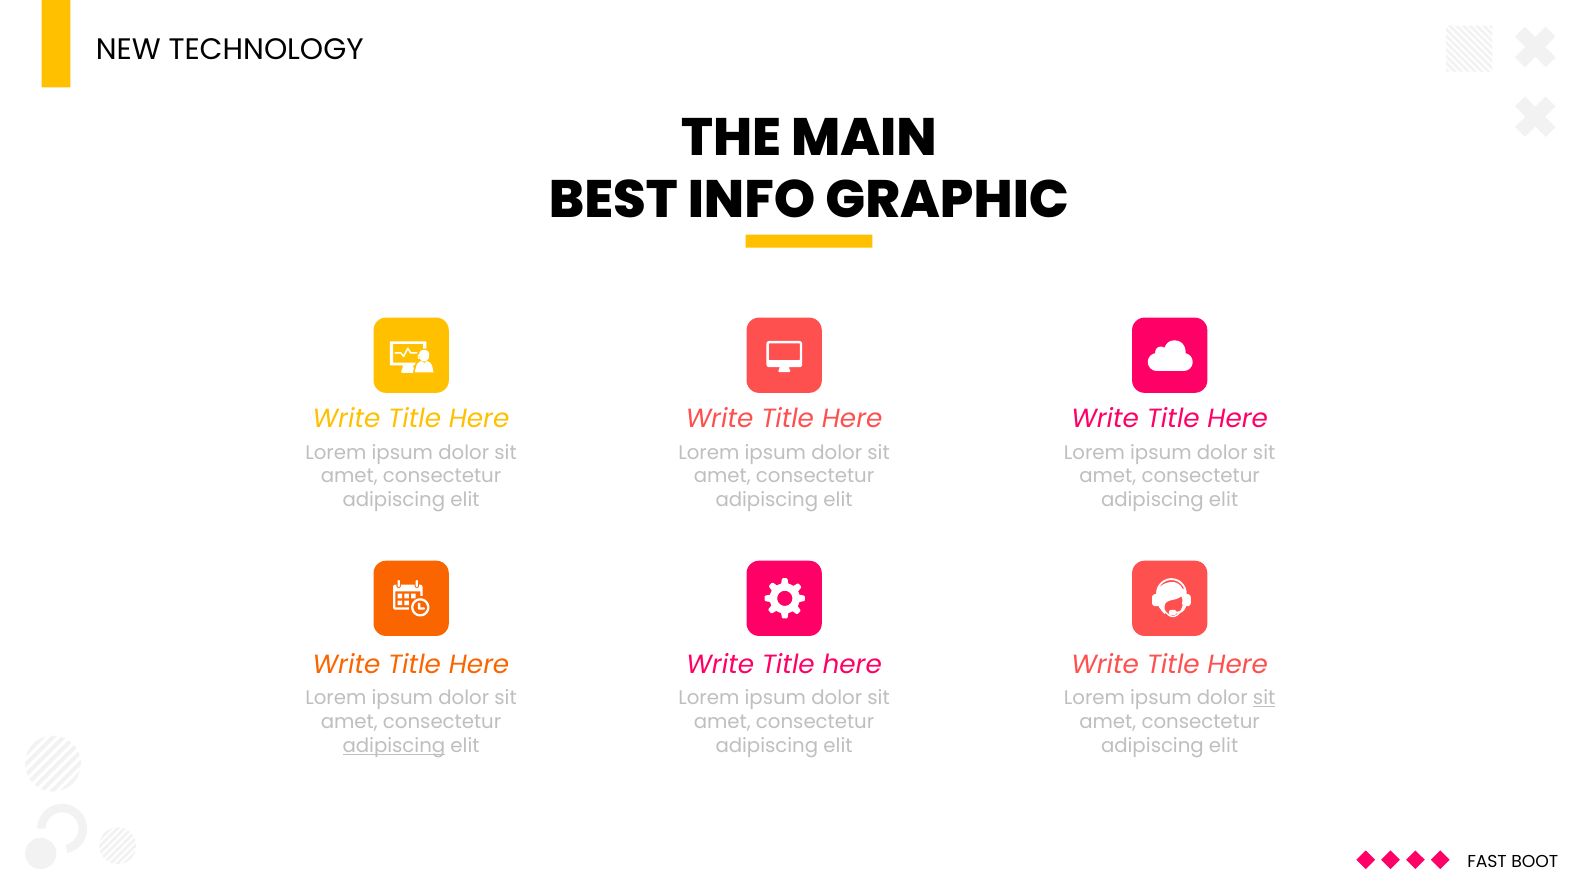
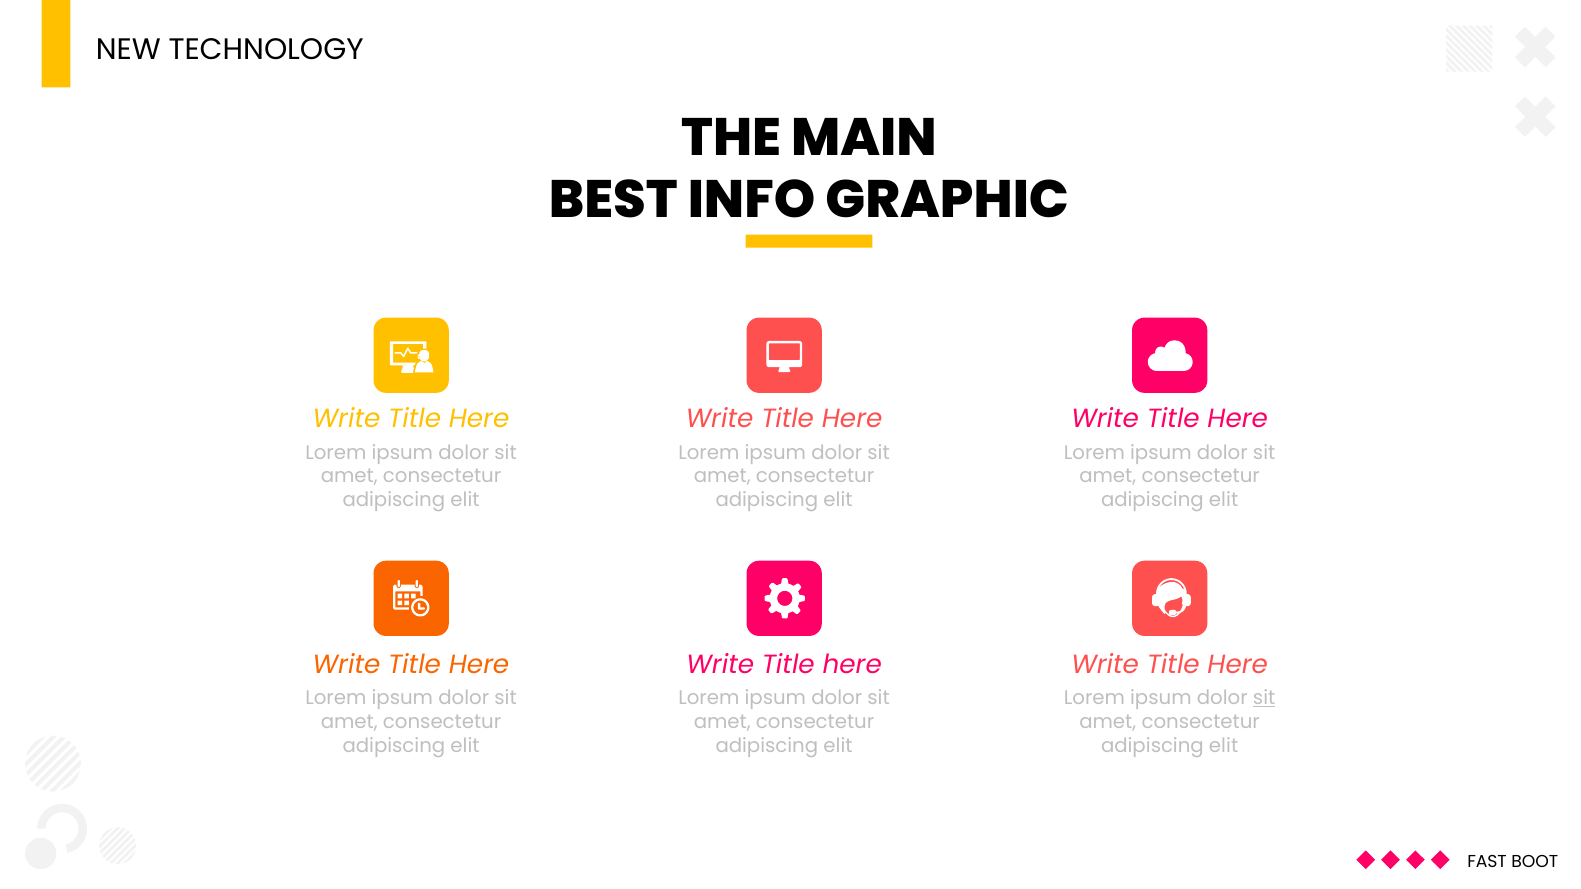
adipiscing underline: present -> none (394, 746)
